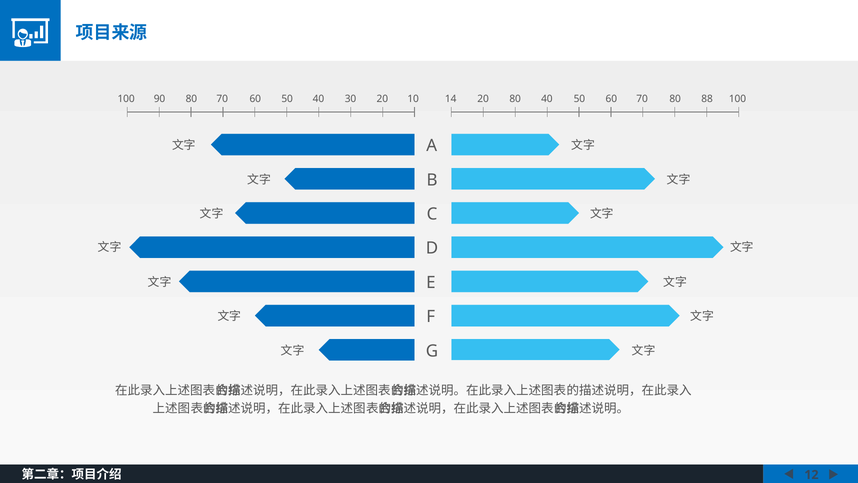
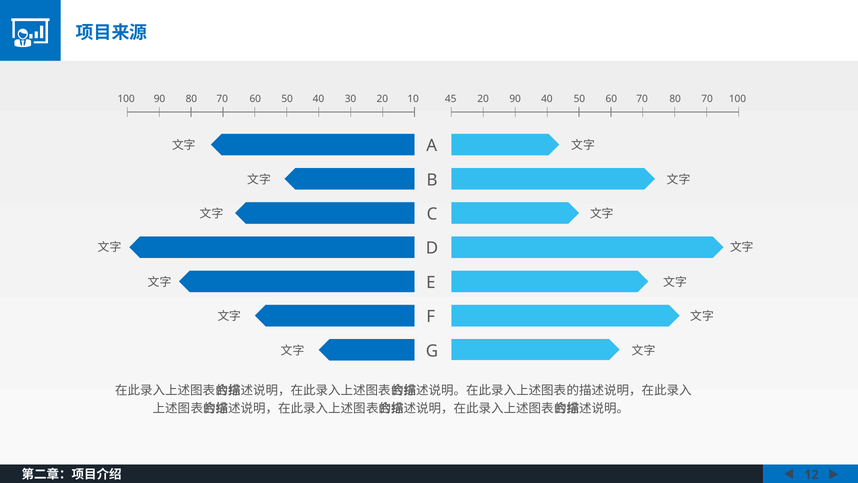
14: 14 -> 45 (451, 99)
20 80: 80 -> 90 (515, 99)
80 88: 88 -> 70 (707, 99)
